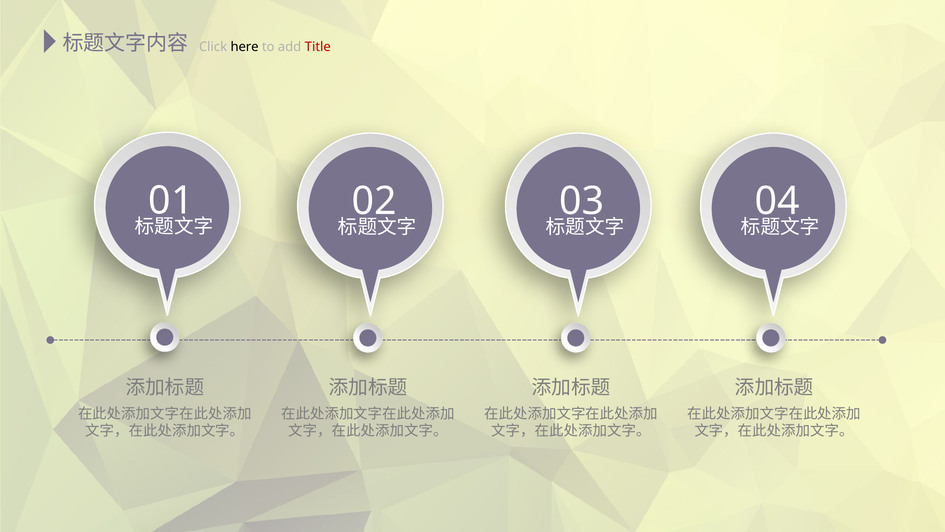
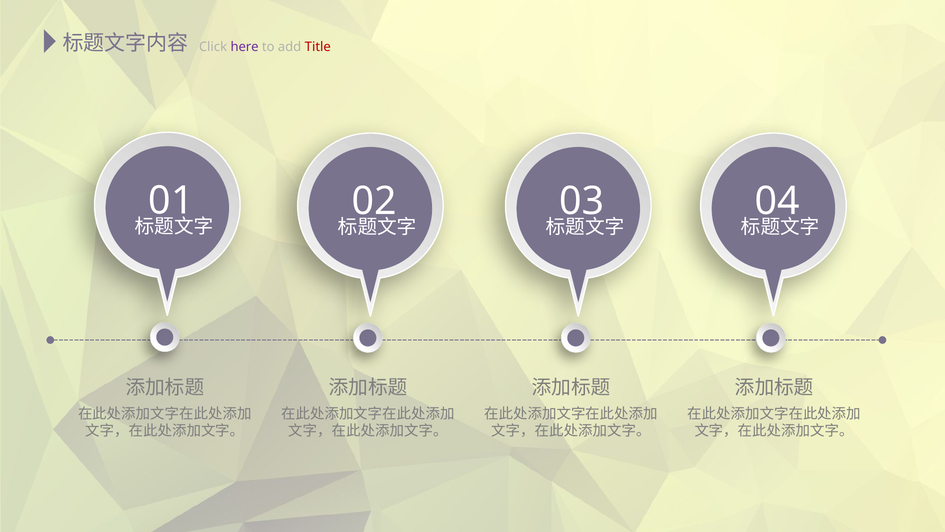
here colour: black -> purple (245, 47)
